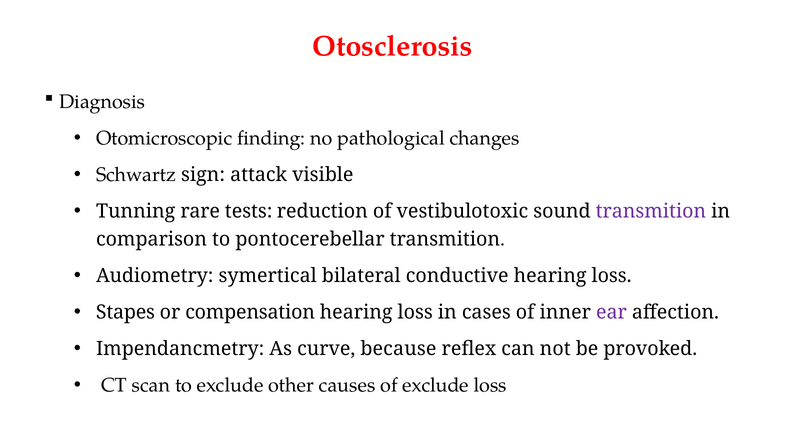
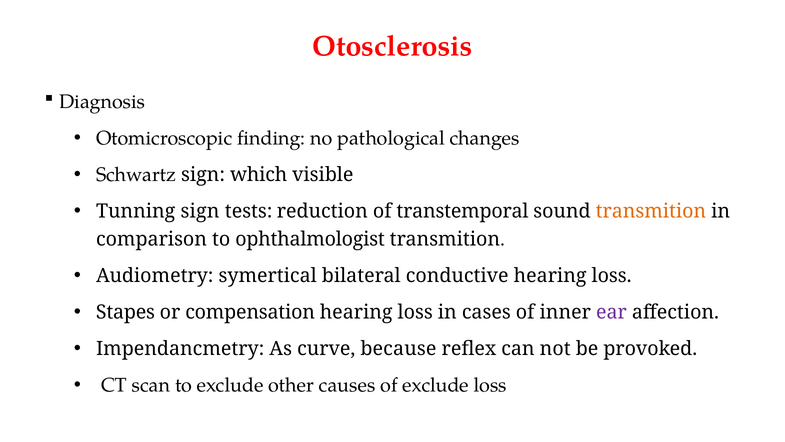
attack: attack -> which (259, 175)
Tunning rare: rare -> sign (200, 211)
vestibulotoxic: vestibulotoxic -> transtemporal (462, 211)
transmition colour: purple -> orange (651, 211)
pontocerebellar: pontocerebellar -> ophthalmologist (310, 239)
